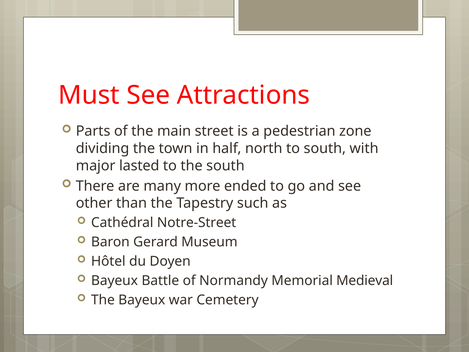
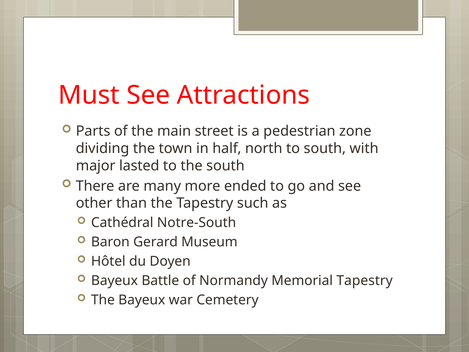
Notre-Street: Notre-Street -> Notre-South (197, 223)
Memorial Medieval: Medieval -> Tapestry (365, 280)
